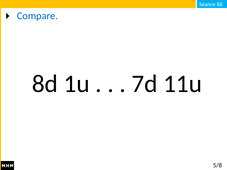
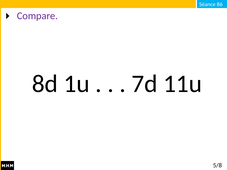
Compare colour: blue -> purple (37, 16)
